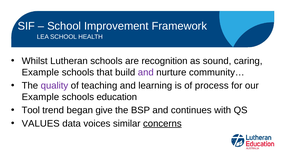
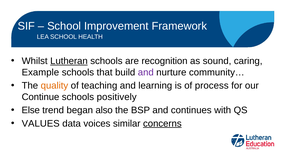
Lutheran underline: none -> present (69, 61)
quality colour: purple -> orange (54, 86)
Example: Example -> Continue (41, 97)
education: education -> positively (117, 97)
Tool: Tool -> Else (31, 111)
give: give -> also (104, 111)
